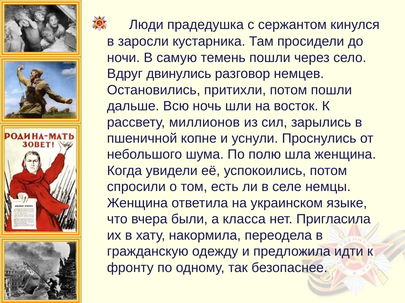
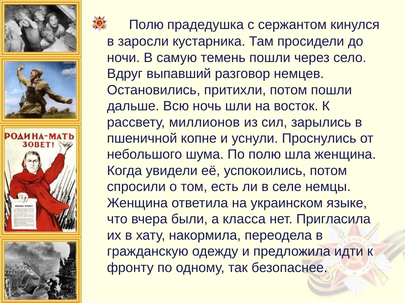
Люди: Люди -> Полю (146, 25)
двинулись: двинулись -> выпавший (179, 74)
